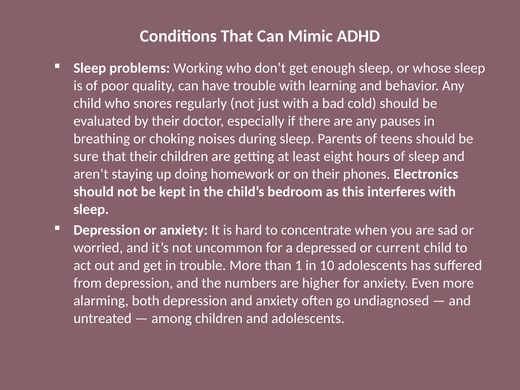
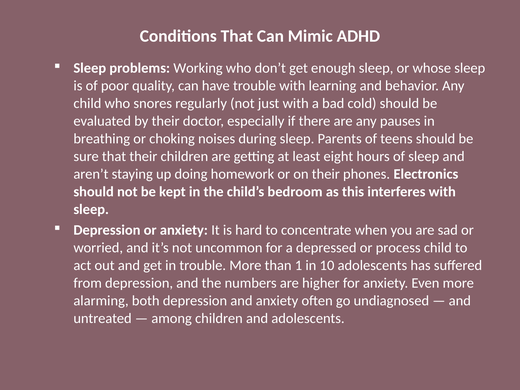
current: current -> process (398, 248)
